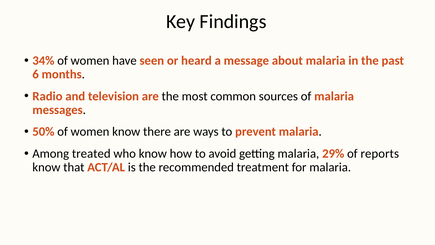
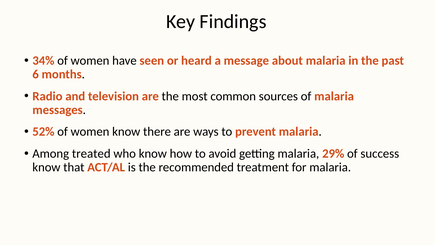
50%: 50% -> 52% (43, 132)
reports: reports -> success (380, 153)
